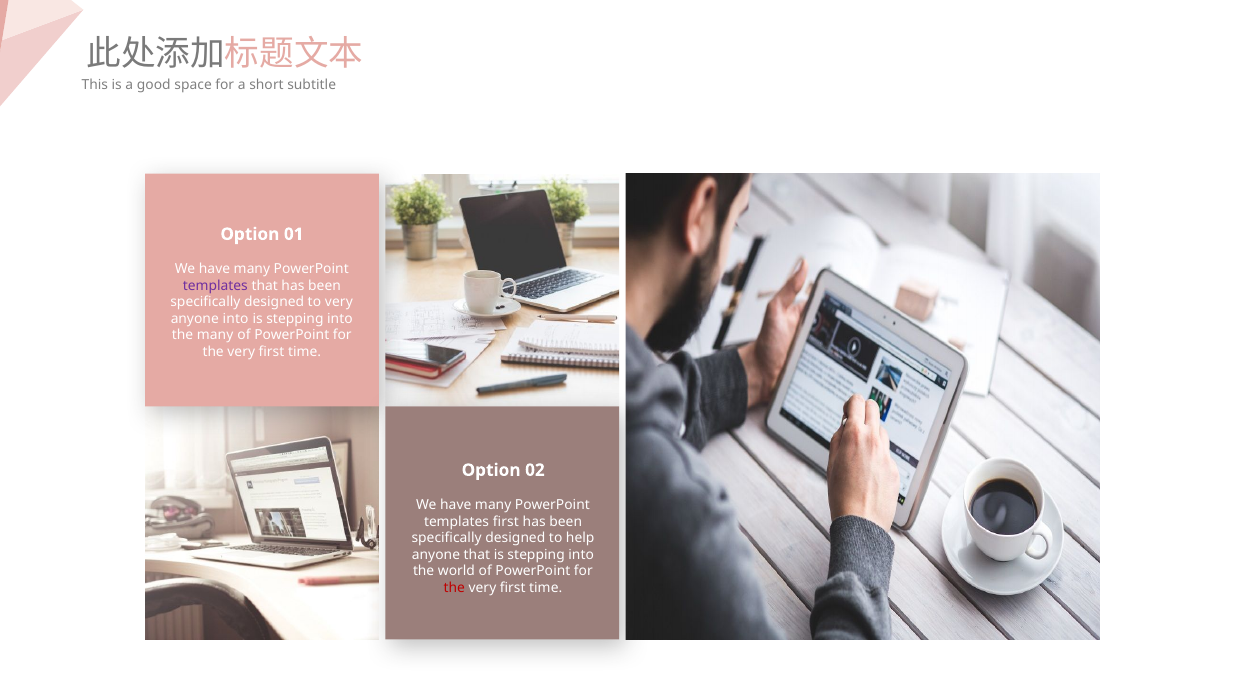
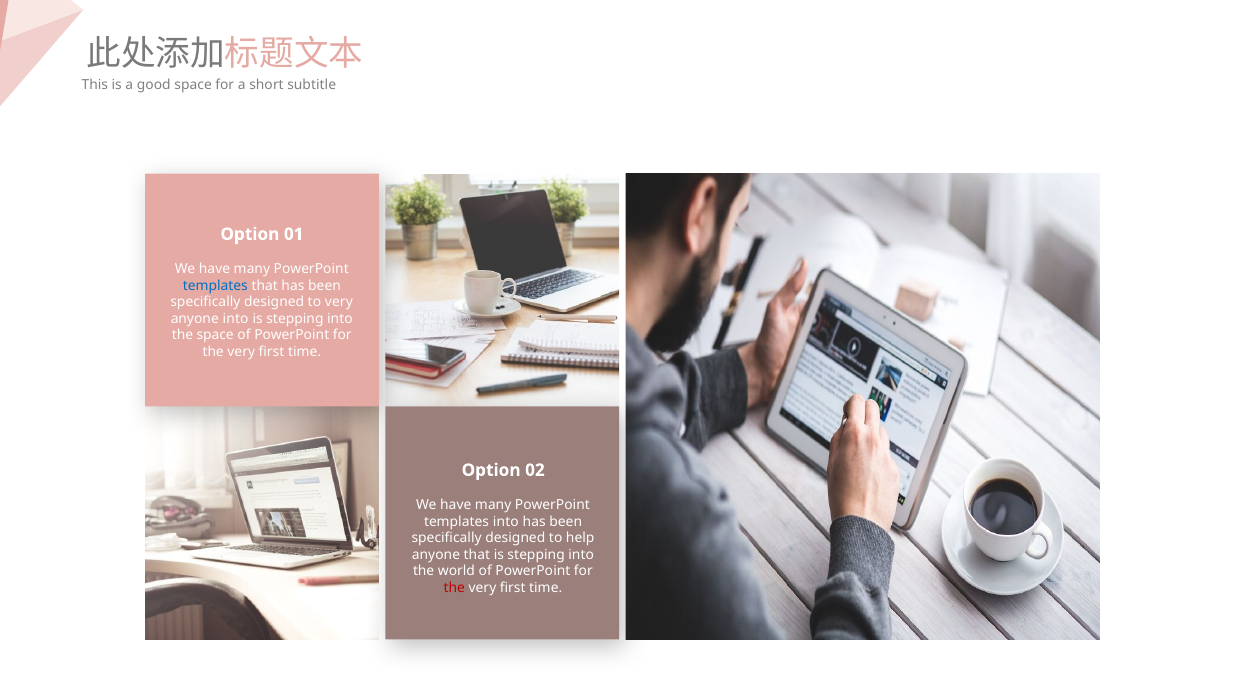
templates colour: purple -> blue (215, 286)
the many: many -> space (215, 336)
templates first: first -> into (506, 522)
